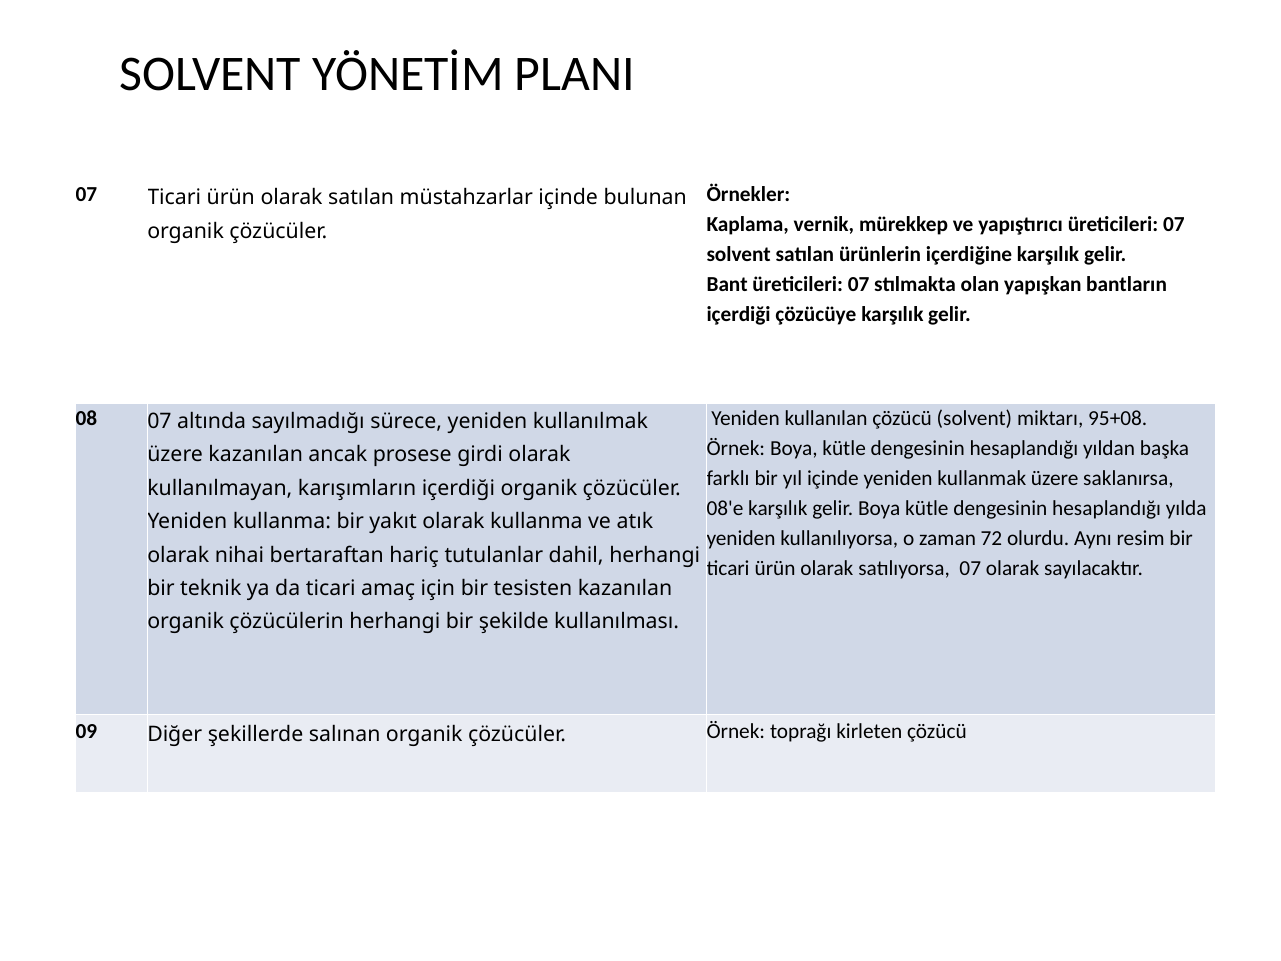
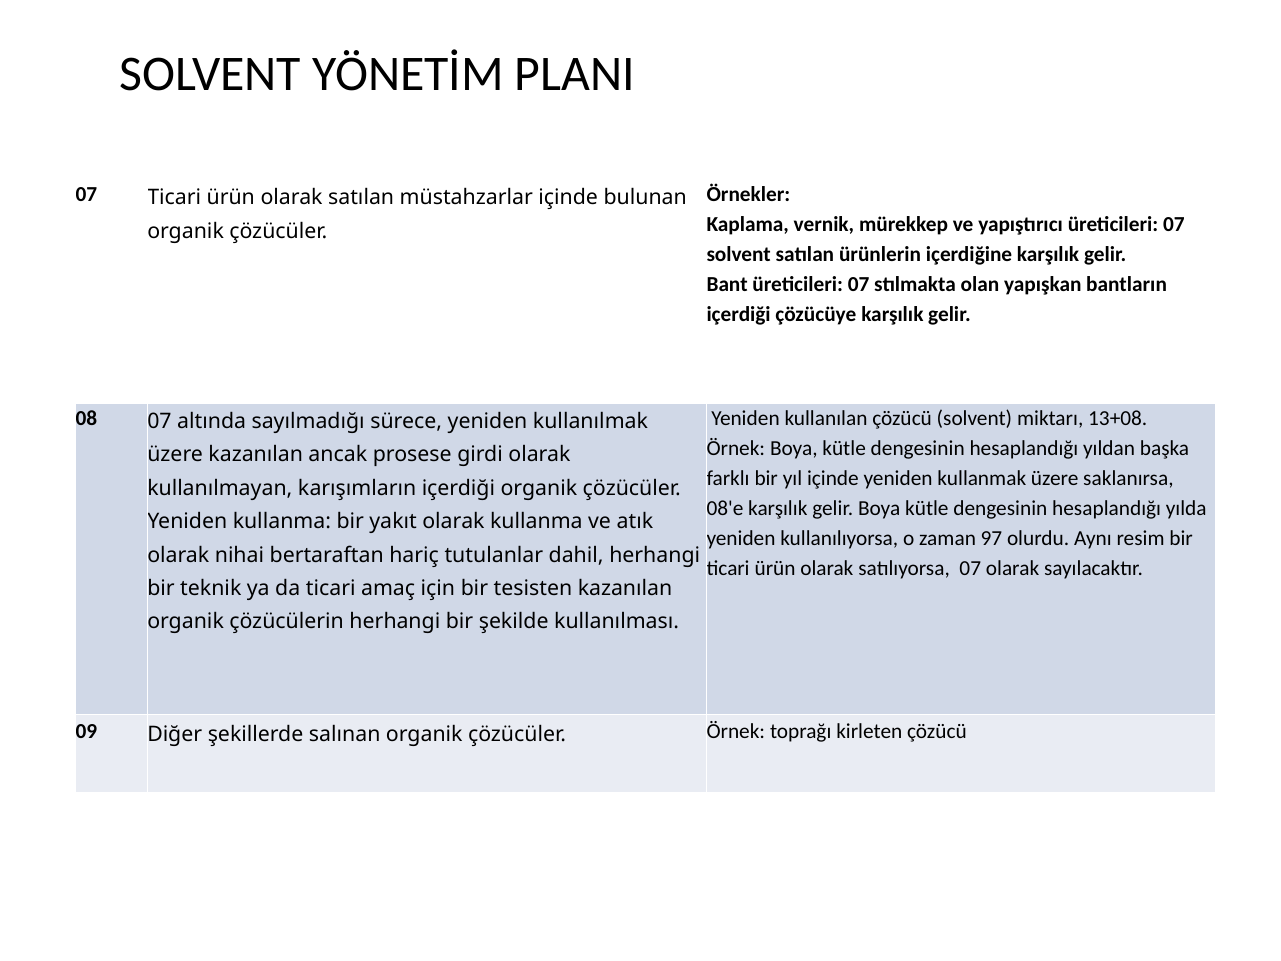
95+08: 95+08 -> 13+08 (1118, 418)
72: 72 -> 97 (991, 538)
